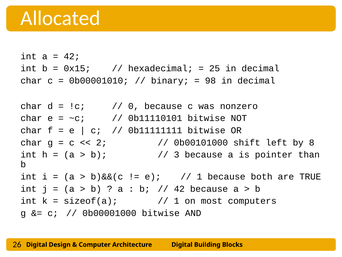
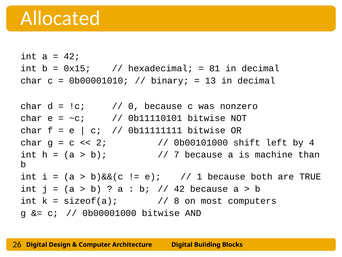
25: 25 -> 81 (215, 68)
98: 98 -> 13 (210, 80)
8: 8 -> 4 (312, 142)
3: 3 -> 7 (177, 154)
pointer: pointer -> machine (274, 154)
1: 1 -> 8 (177, 201)
